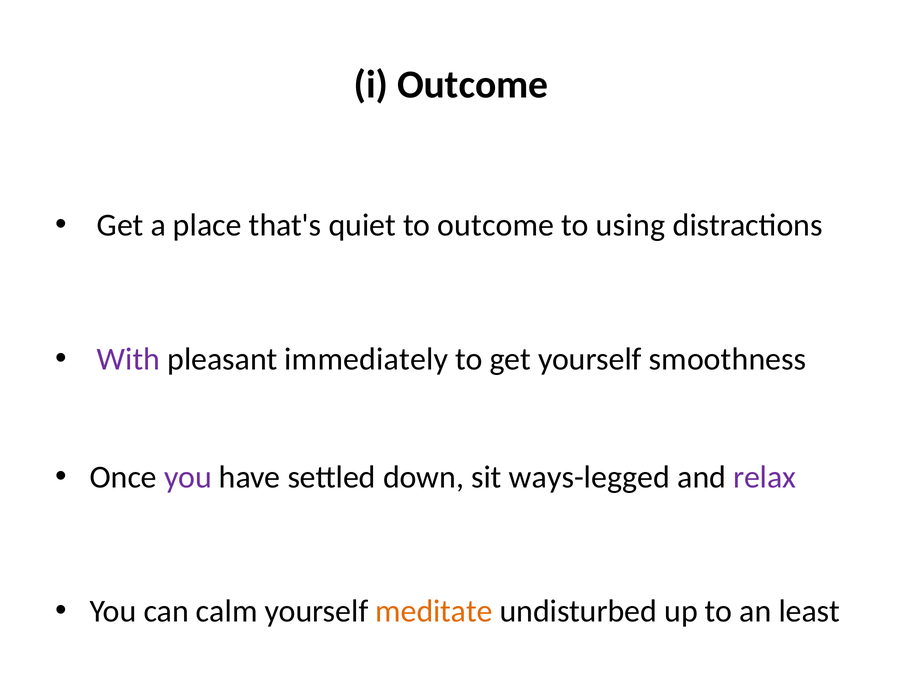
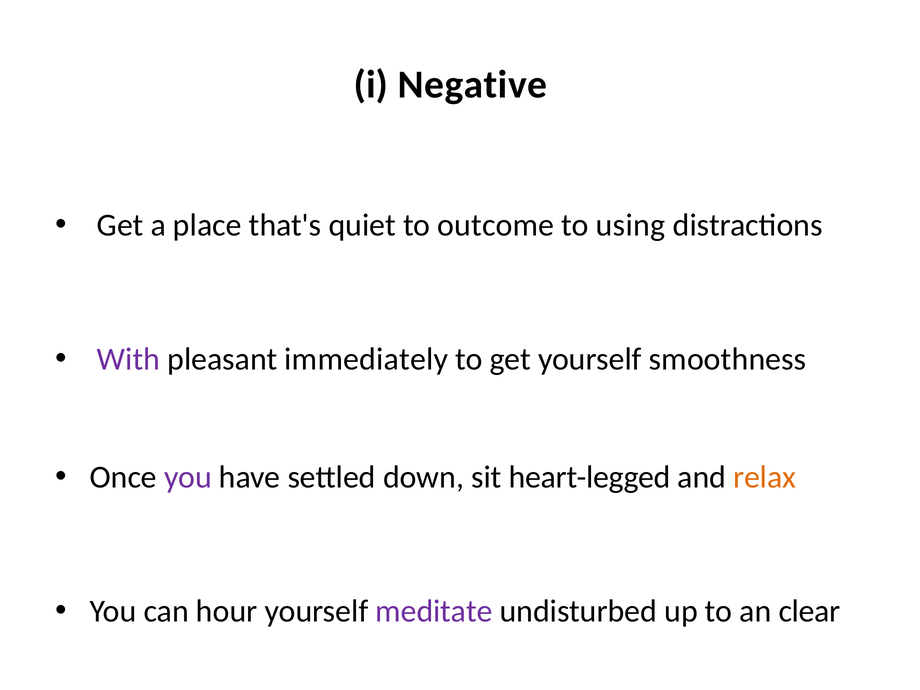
i Outcome: Outcome -> Negative (472, 85)
ways-legged: ways-legged -> heart-legged (590, 477)
relax colour: purple -> orange (765, 477)
calm: calm -> hour (227, 611)
meditate colour: orange -> purple (434, 611)
least: least -> clear (809, 611)
